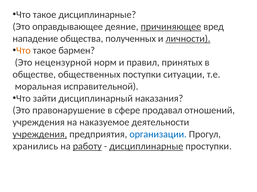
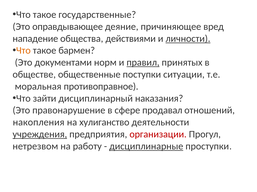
такое дисциплинарные: дисциплинарные -> государственные (97, 15)
причиняющее underline: present -> none (171, 27)
полученных: полученных -> действиями (131, 39)
нецензурной: нецензурной -> документами (63, 63)
правил underline: none -> present (143, 63)
общественных: общественных -> общественные (89, 75)
исправительной: исправительной -> противоправное (101, 87)
учреждения: учреждения -> накопления (39, 123)
наказуемое: наказуемое -> хулиганство (104, 123)
организации colour: blue -> red (158, 135)
хранились: хранились -> нетрезвом (35, 147)
работу underline: present -> none (87, 147)
